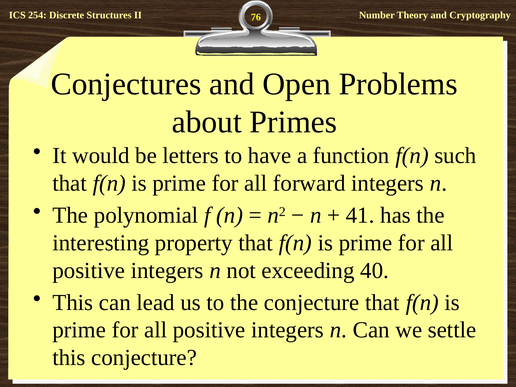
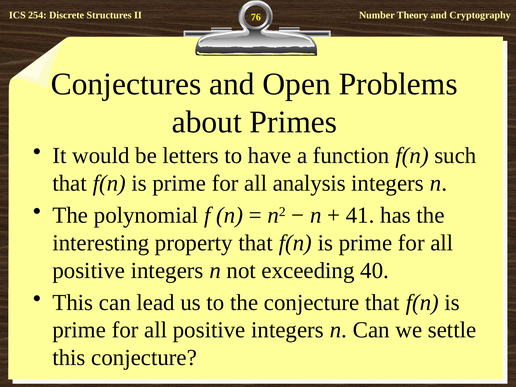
forward: forward -> analysis (309, 183)
